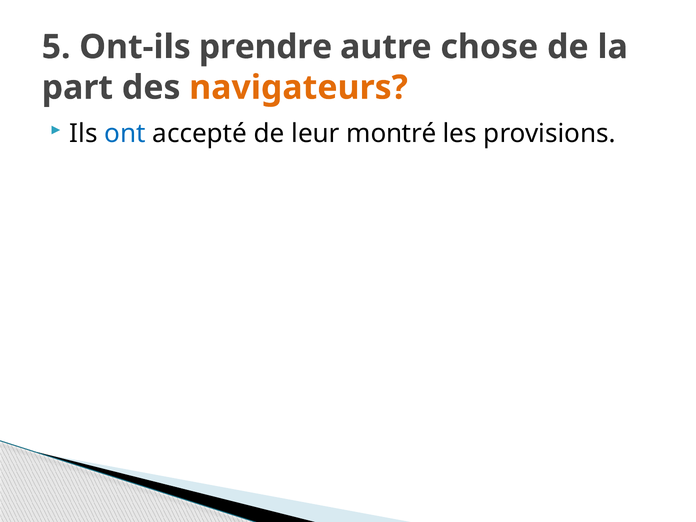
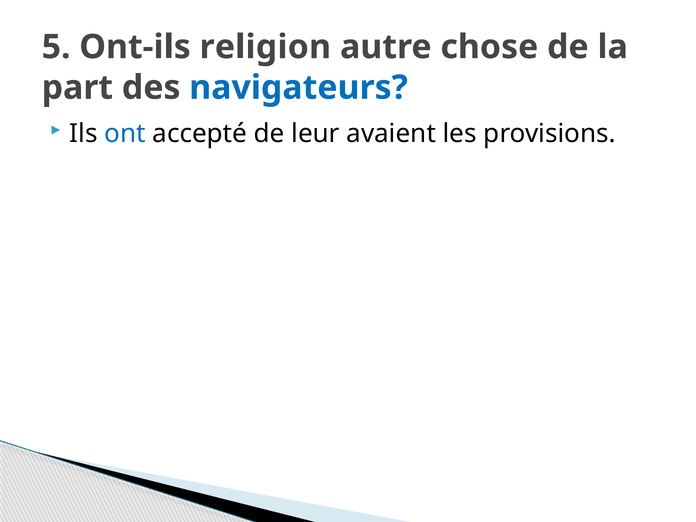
prendre: prendre -> religion (265, 47)
navigateurs colour: orange -> blue (299, 88)
montré: montré -> avaient (391, 134)
